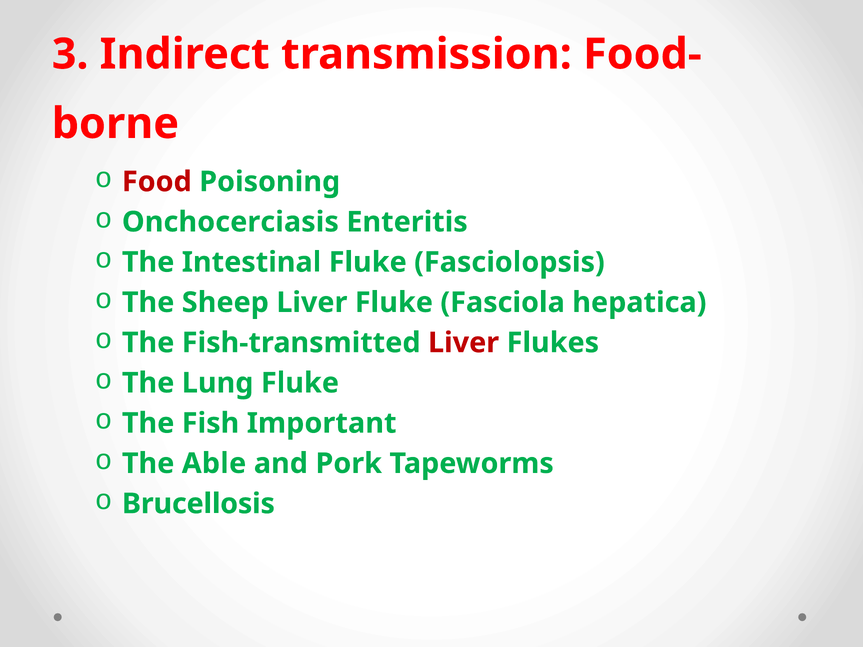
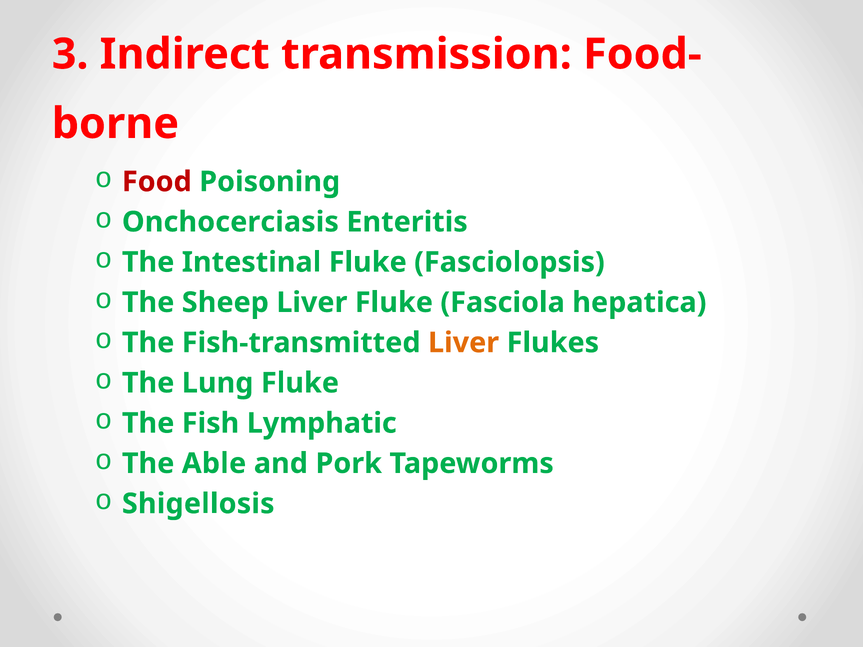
Liver colour: red -> orange (464, 343)
Important: Important -> Lymphatic (322, 423)
Brucellosis: Brucellosis -> Shigellosis (198, 504)
